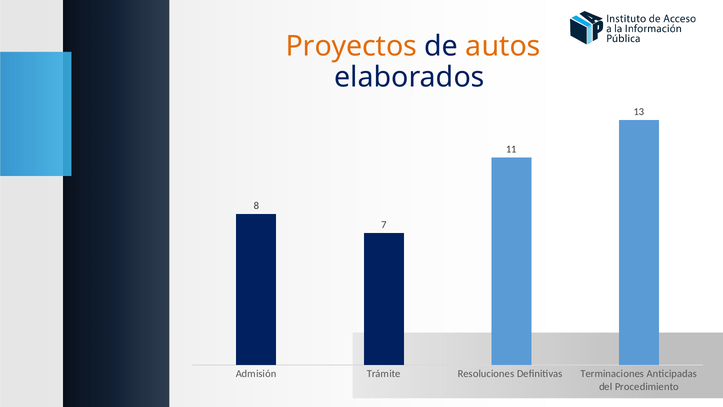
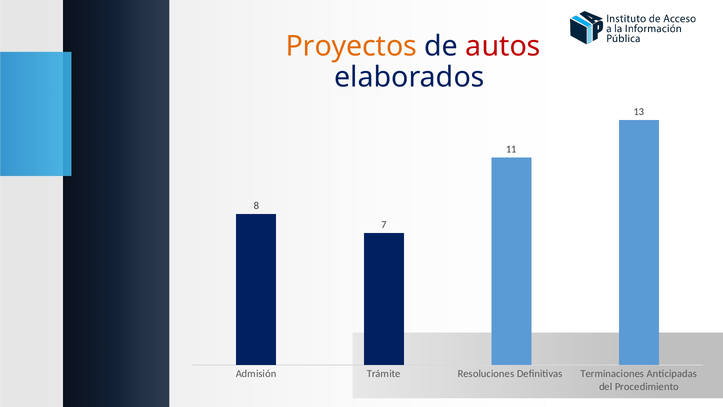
autos colour: orange -> red (503, 46)
